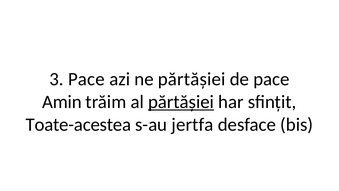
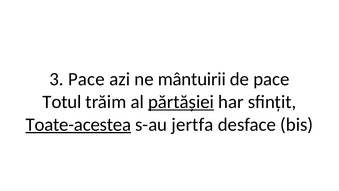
ne părtășiei: părtășiei -> mântuirii (192, 79)
Amin: Amin -> Totul (62, 102)
Toate-acestea underline: none -> present (78, 124)
